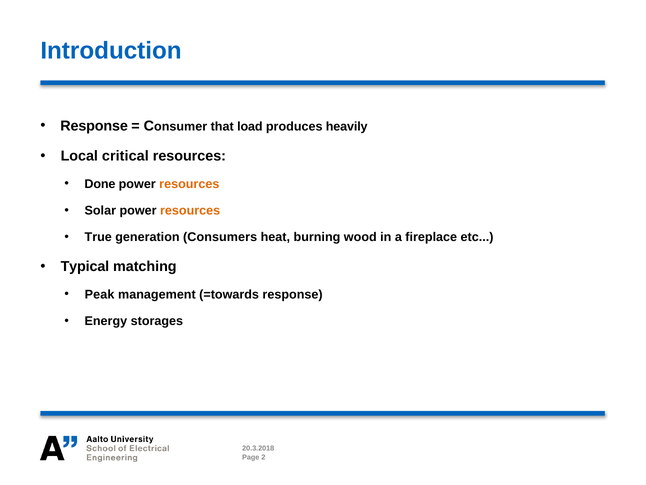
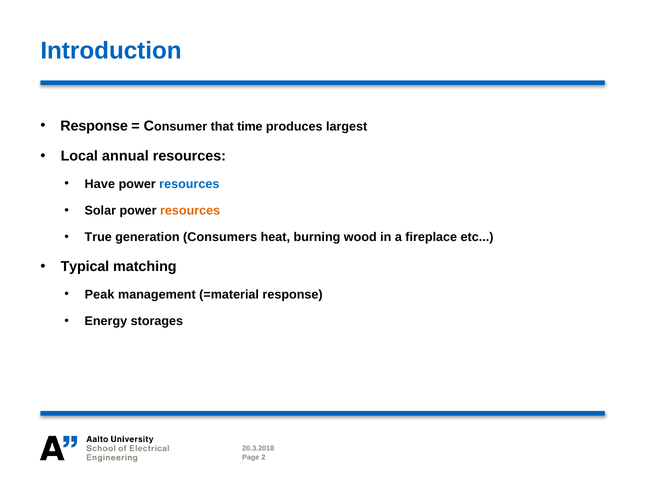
load: load -> time (250, 126)
heavily: heavily -> largest (347, 126)
critical: critical -> annual (125, 156)
Done: Done -> Have (100, 184)
resources colour: orange -> blue (189, 184)
=towards: =towards -> =material (229, 294)
